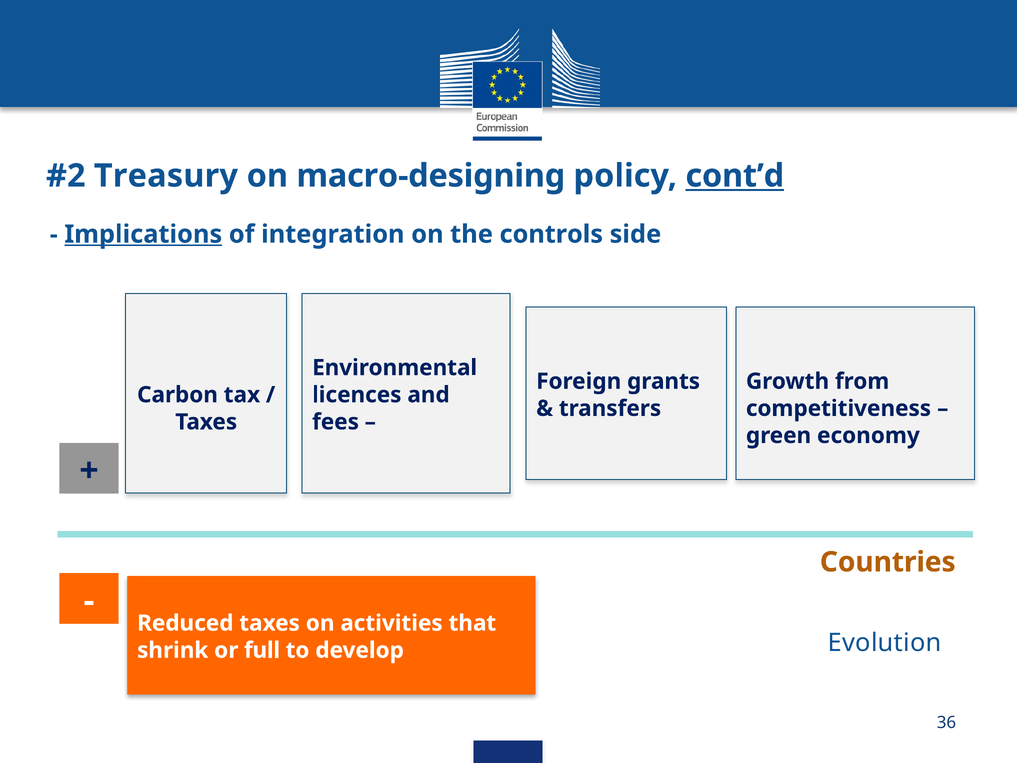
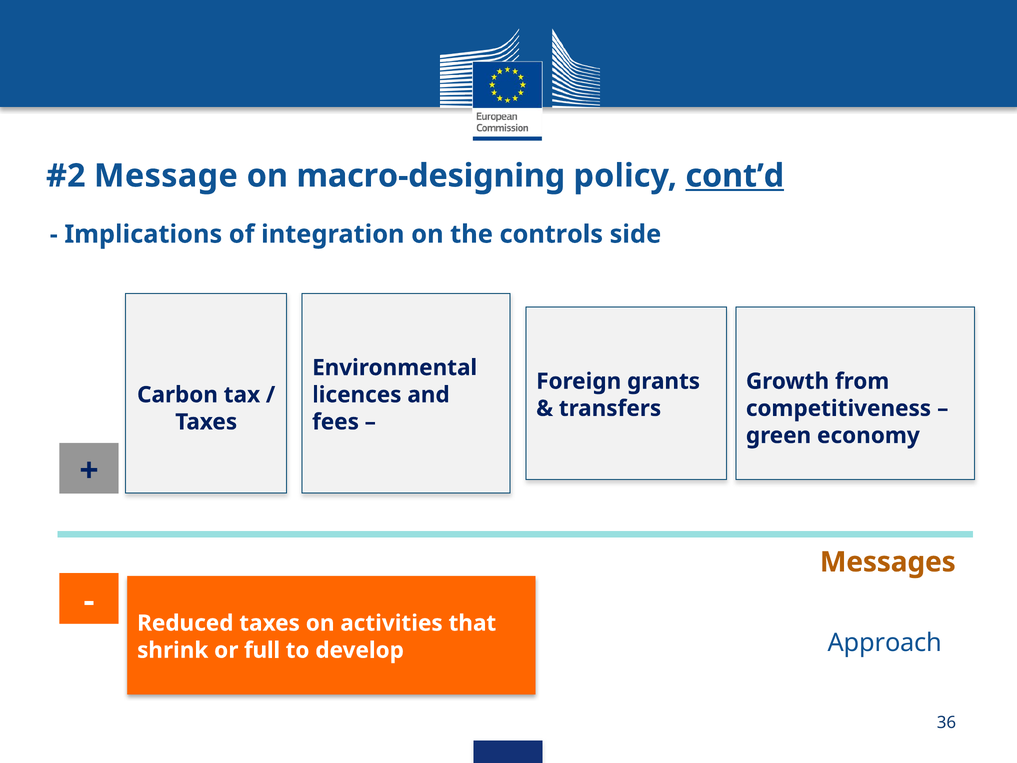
Treasury: Treasury -> Message (166, 176)
Implications underline: present -> none (143, 234)
Countries: Countries -> Messages (888, 562)
Evolution: Evolution -> Approach (885, 643)
